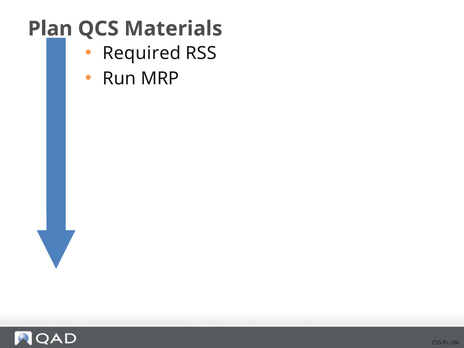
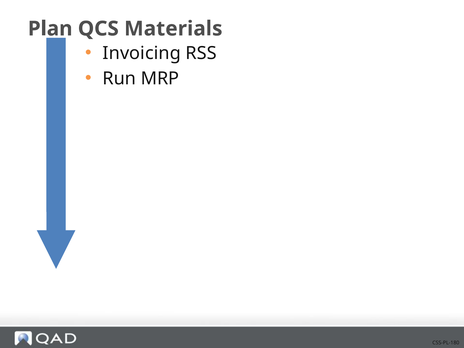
Required: Required -> Invoicing (142, 53)
